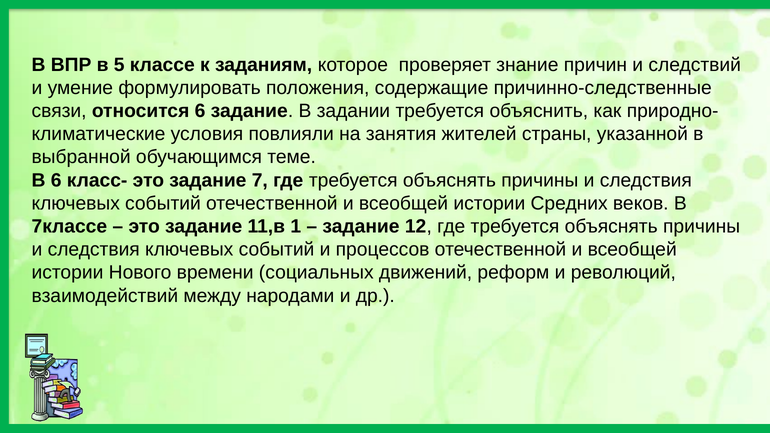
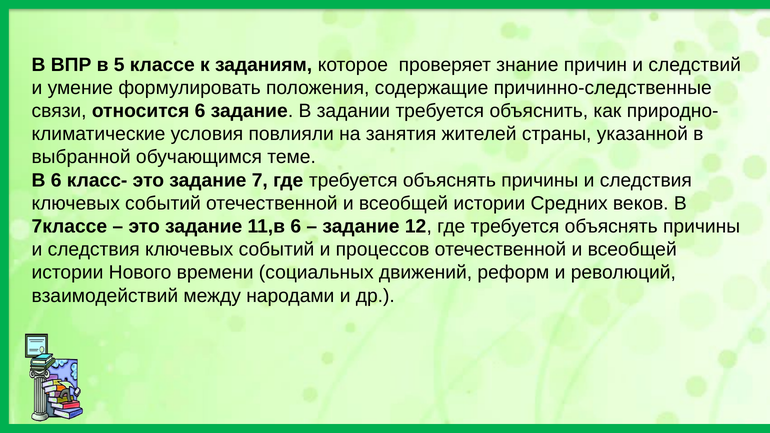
11,в 1: 1 -> 6 (296, 226)
